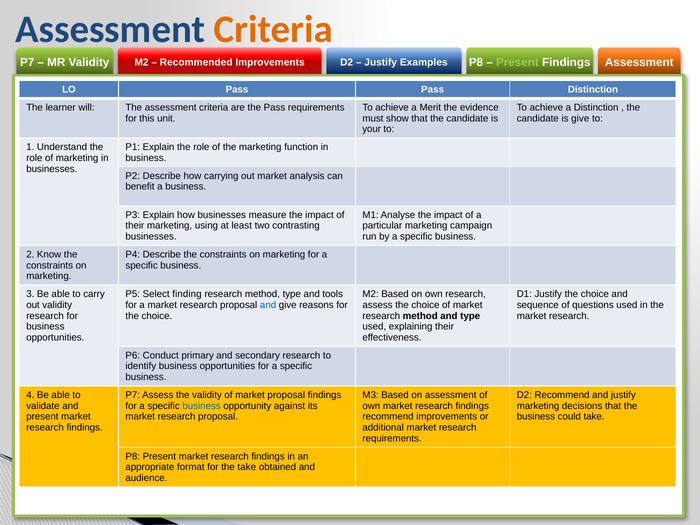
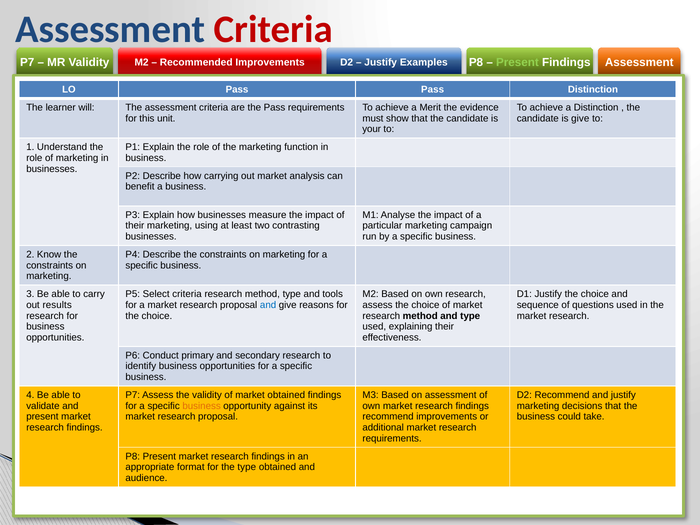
Criteria colour: orange -> red (273, 29)
Select finding: finding -> criteria (187, 294)
out validity: validity -> results (57, 305)
market proposal: proposal -> obtained (286, 395)
business colour: blue -> orange (202, 406)
the take: take -> type (247, 467)
